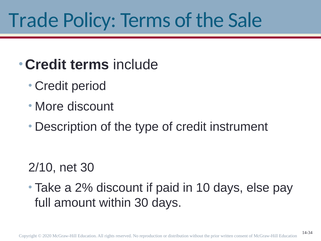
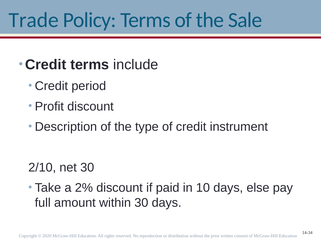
More: More -> Profit (49, 106)
